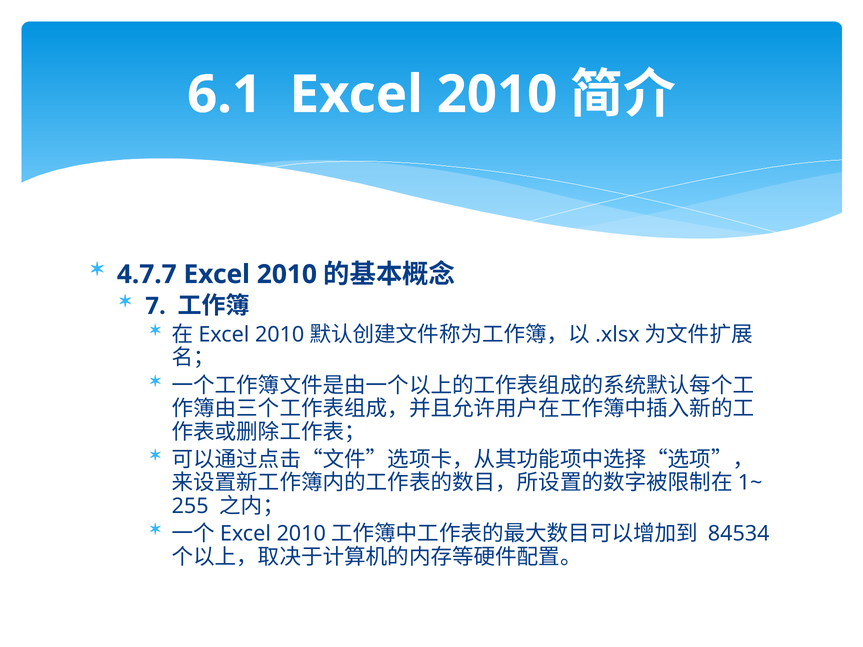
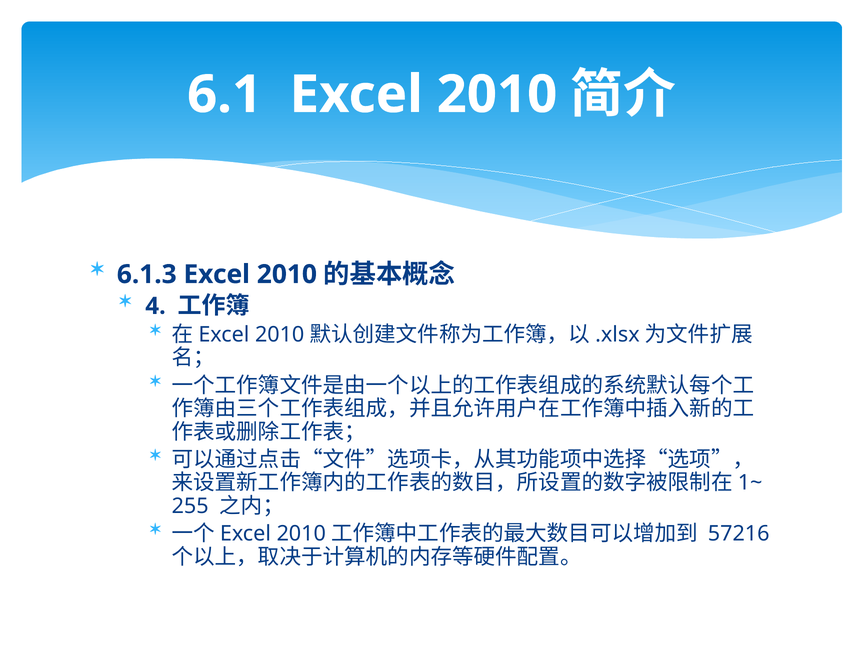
4.7.7: 4.7.7 -> 6.1.3 (147, 274)
7: 7 -> 4 (156, 306)
84534: 84534 -> 57216 (739, 534)
